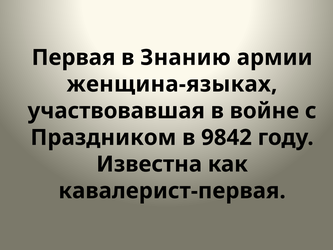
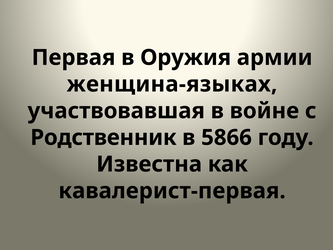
Знанию: Знанию -> Оружия (186, 57)
Праздником: Праздником -> Родственник (103, 137)
9842: 9842 -> 5866 (227, 137)
